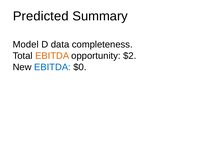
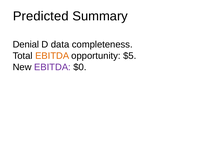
Model: Model -> Denial (26, 44)
$2: $2 -> $5 (130, 56)
EBITDA colour: blue -> purple (52, 67)
